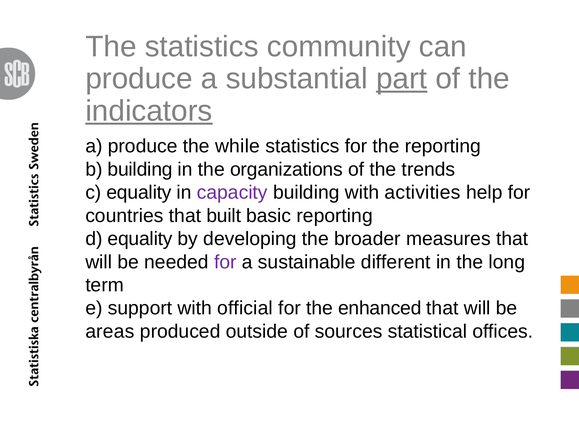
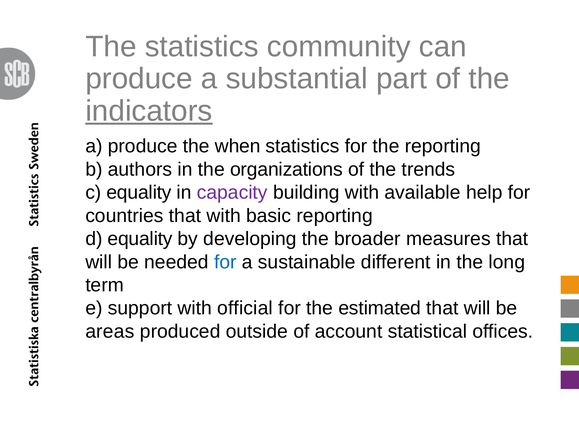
part underline: present -> none (402, 79)
while: while -> when (238, 146)
b building: building -> authors (140, 169)
activities: activities -> available (423, 193)
that built: built -> with (224, 216)
for colour: purple -> blue (225, 262)
enhanced: enhanced -> estimated (380, 308)
sources: sources -> account (349, 332)
